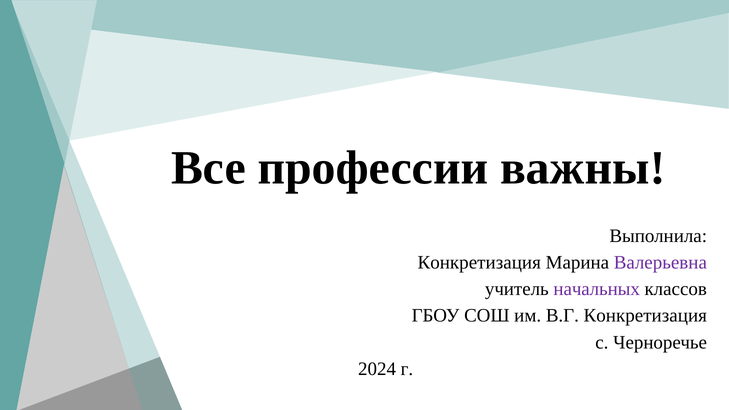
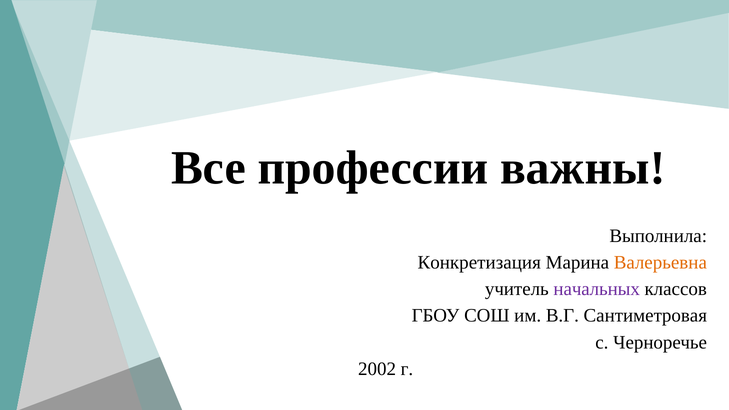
Валерьевна colour: purple -> orange (660, 263)
В.Г Конкретизация: Конкретизация -> Сантиметровая (645, 316)
2024: 2024 -> 2002 (377, 369)
